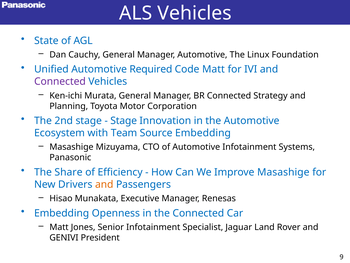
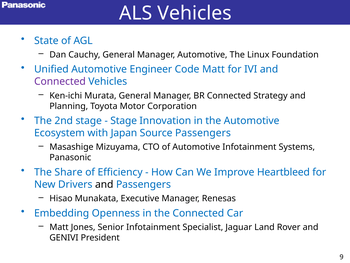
Required: Required -> Engineer (151, 69)
Team: Team -> Japan (124, 133)
Source Embedding: Embedding -> Passengers (203, 133)
Improve Masashige: Masashige -> Heartbleed (283, 172)
and colour: orange -> black (104, 184)
